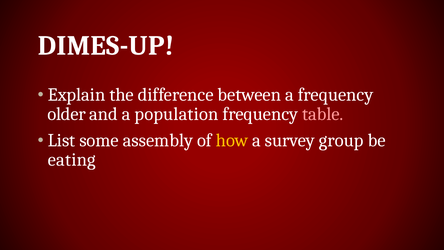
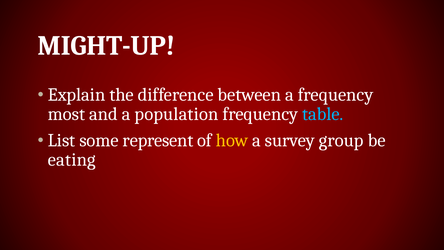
DIMES-UP: DIMES-UP -> MIGHT-UP (106, 46)
older: older -> most (66, 114)
table colour: pink -> light blue (323, 114)
assembly: assembly -> represent (158, 140)
